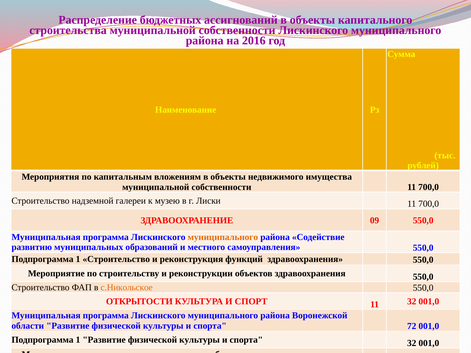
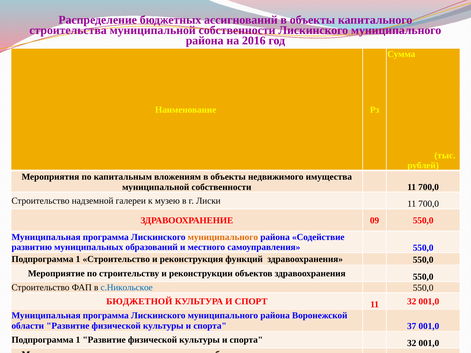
с.Никольское colour: orange -> blue (127, 288)
ОТКРЫТОСТИ: ОТКРЫТОСТИ -> БЮДЖЕТНОЙ (139, 302)
72: 72 -> 37 (412, 326)
